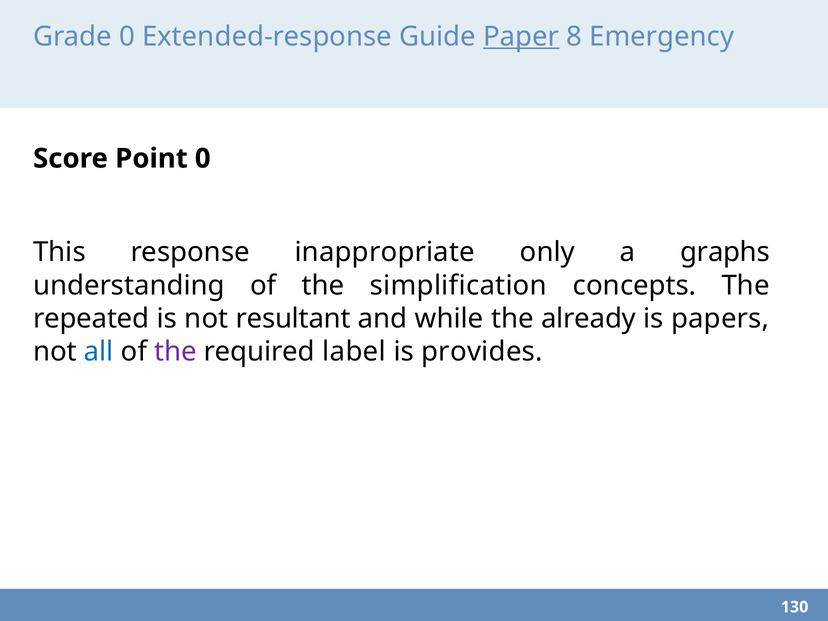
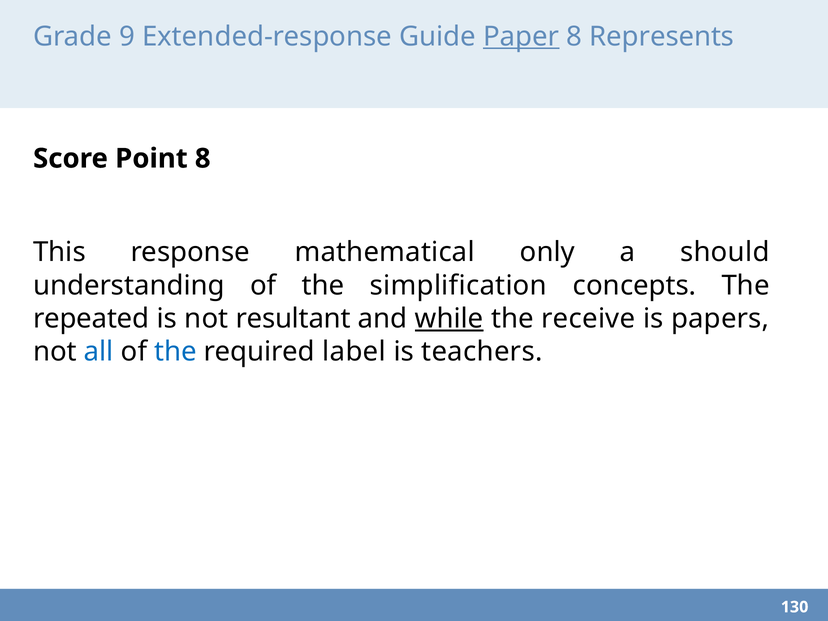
Grade 0: 0 -> 9 (127, 36)
Emergency: Emergency -> Represents (662, 36)
Point 0: 0 -> 8 (203, 159)
inappropriate: inappropriate -> mathematical (385, 252)
graphs: graphs -> should (725, 252)
while underline: none -> present (449, 319)
already: already -> receive (588, 319)
the colour: purple -> blue (175, 352)
provides: provides -> teachers (482, 352)
